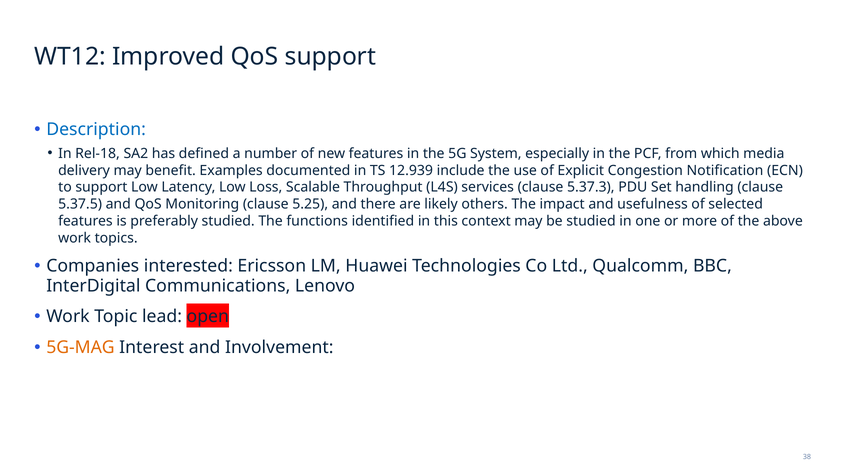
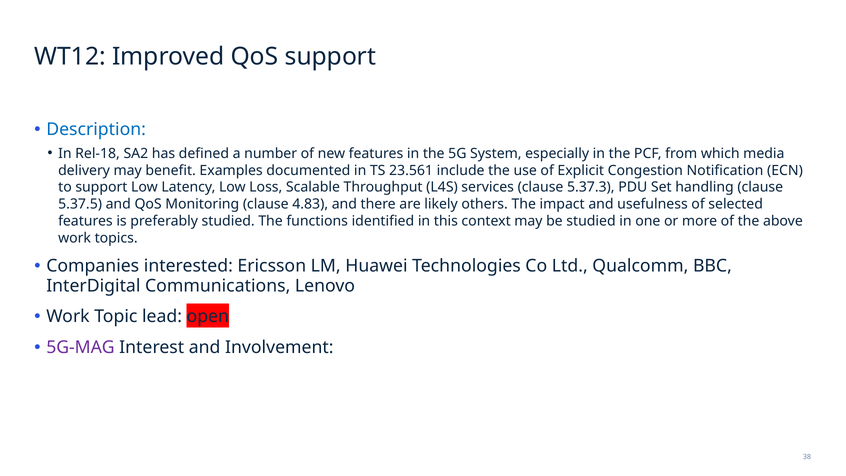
12.939: 12.939 -> 23.561 (411, 170)
5.25: 5.25 -> 4.83 (310, 204)
5G-MAG colour: orange -> purple (80, 347)
